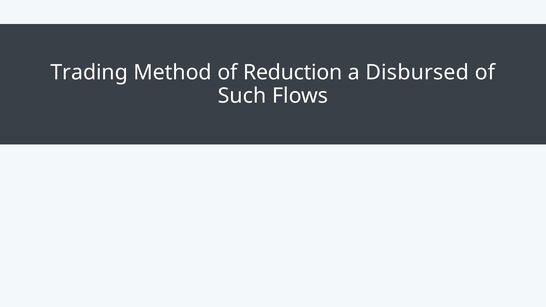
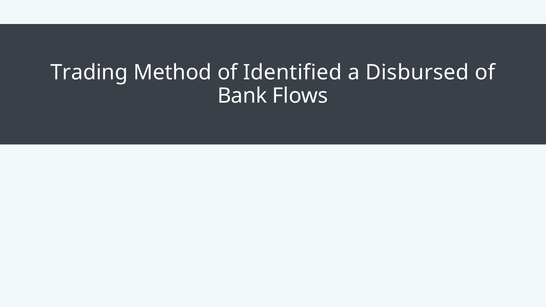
Reduction: Reduction -> Identified (293, 73)
Such: Such -> Bank (242, 96)
